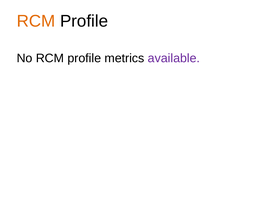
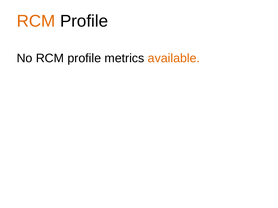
available colour: purple -> orange (174, 58)
